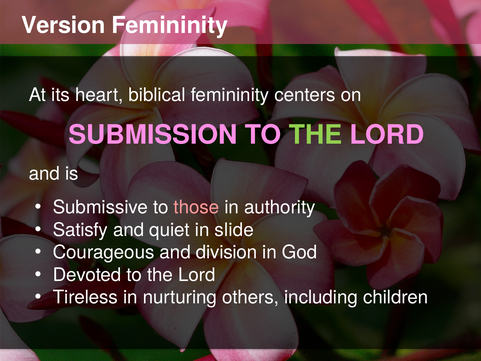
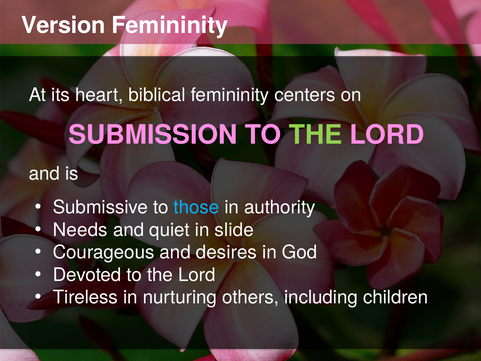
those colour: pink -> light blue (196, 207)
Satisfy: Satisfy -> Needs (80, 230)
division: division -> desires (226, 252)
